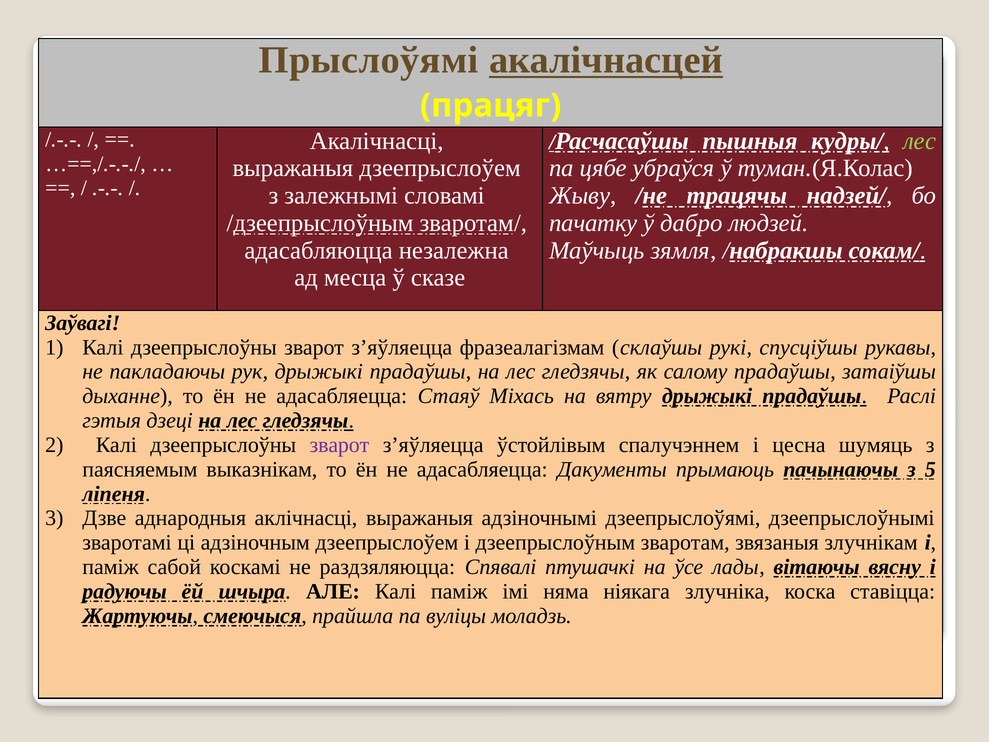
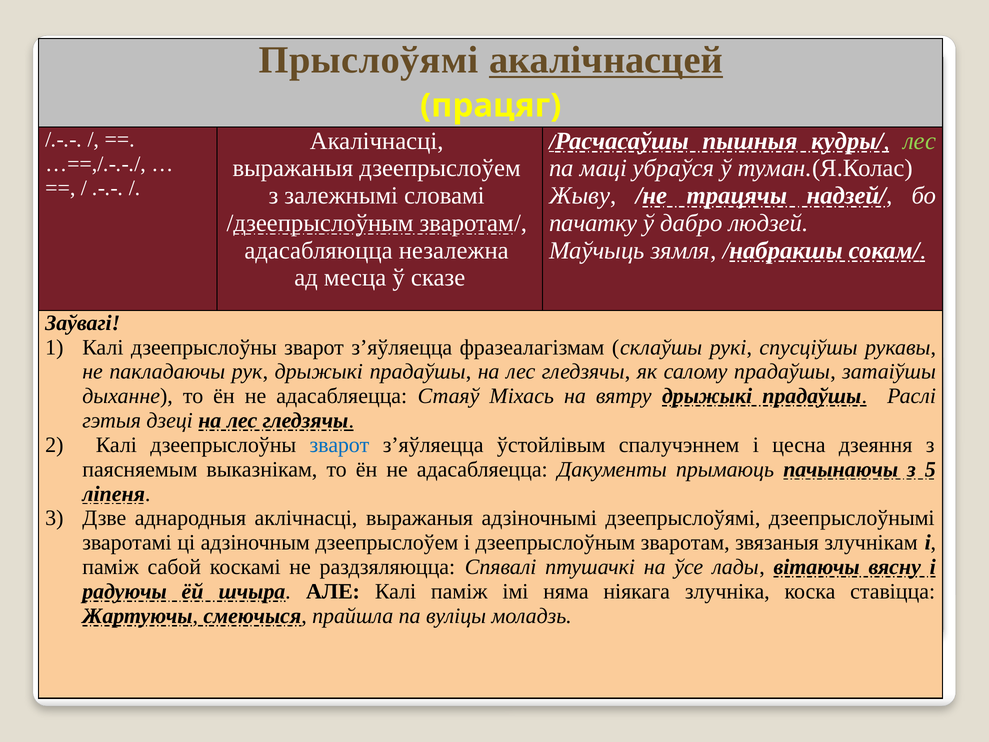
цябе: цябе -> маці (603, 168)
зварот colour: purple -> blue (339, 445)
шумяць: шумяць -> дзеяння (876, 445)
